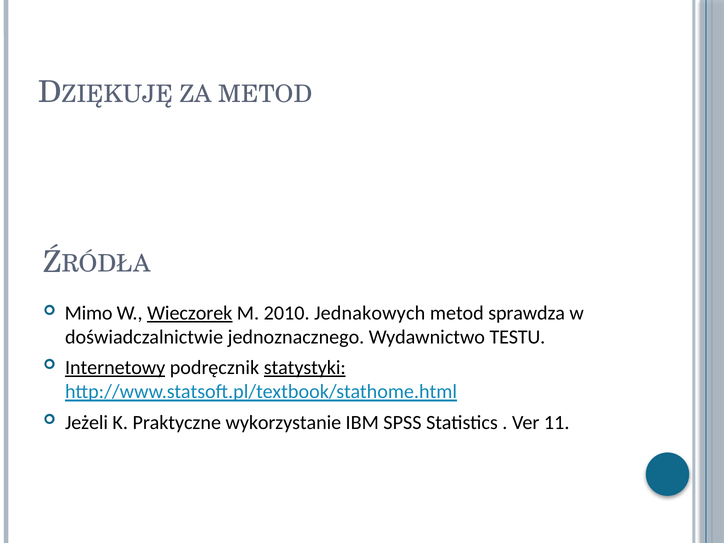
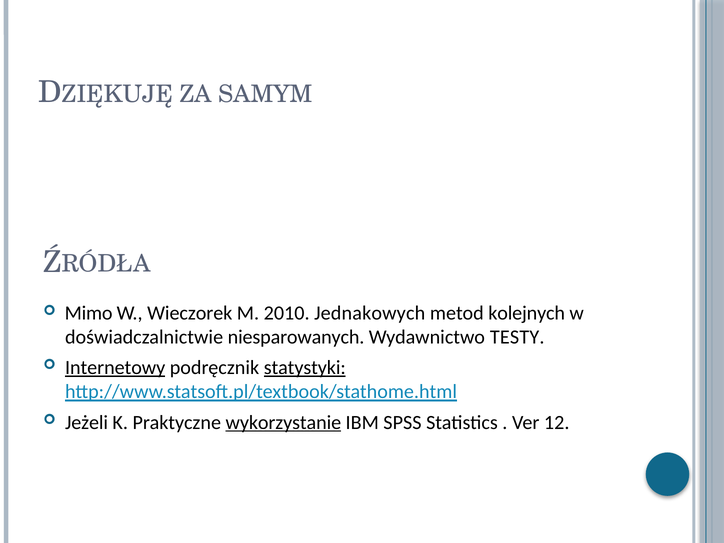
ZA METOD: METOD -> SAMYM (266, 94)
Wieczorek underline: present -> none (190, 313)
sprawdza: sprawdza -> kolejnych (527, 313)
jednoznacznego: jednoznacznego -> niesparowanych (296, 337)
TESTU: TESTU -> TESTY (517, 337)
wykorzystanie underline: none -> present (283, 422)
11: 11 -> 12 (557, 422)
